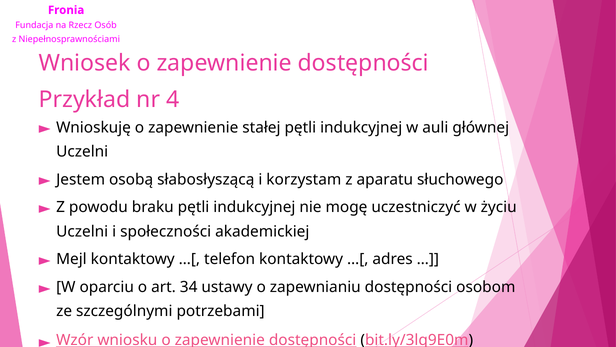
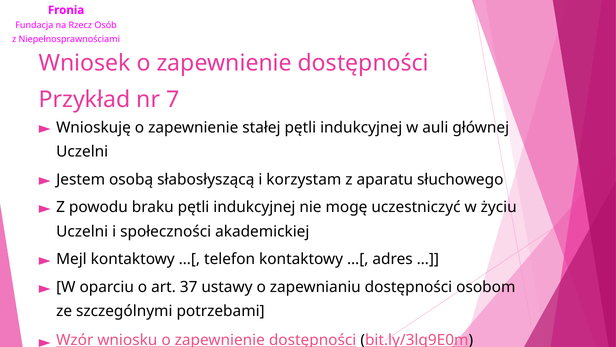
4: 4 -> 7 (173, 99)
34: 34 -> 37 (189, 287)
